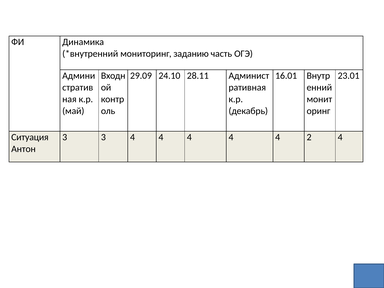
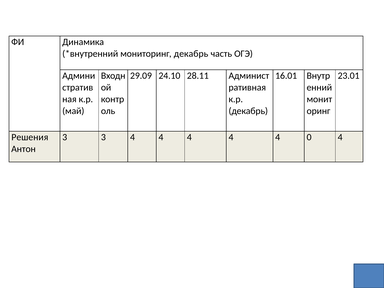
мониторинг заданию: заданию -> декабрь (191, 54)
Ситуация: Ситуация -> Решения (30, 137)
2: 2 -> 0 (309, 137)
